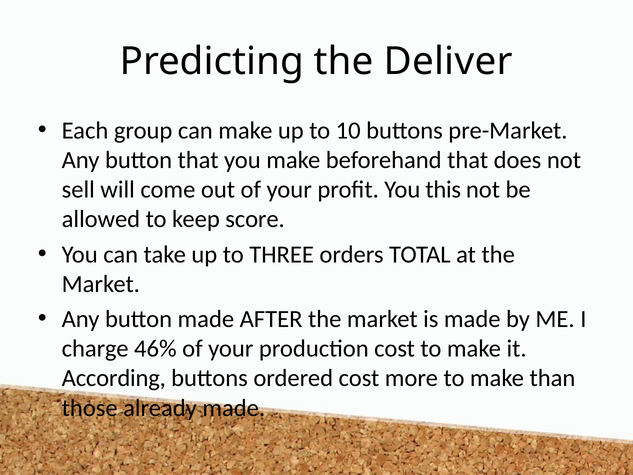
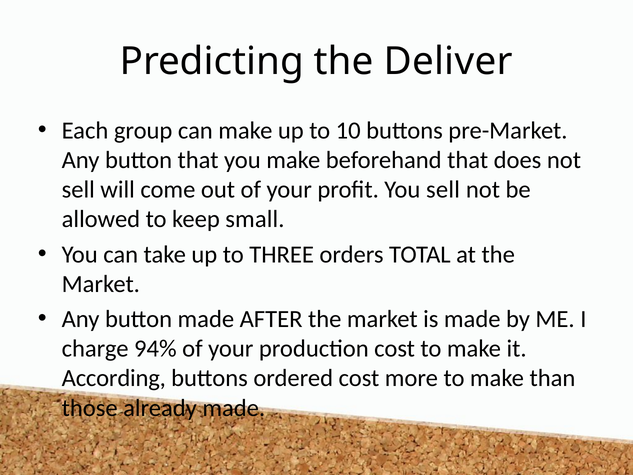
You this: this -> sell (443, 190)
score: score -> small (255, 219)
46%: 46% -> 94% (155, 349)
